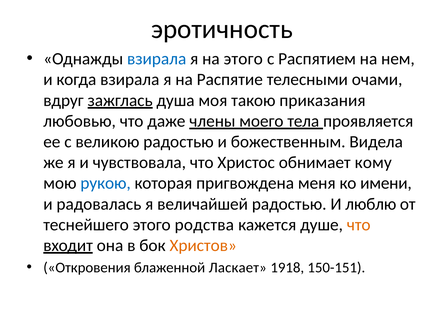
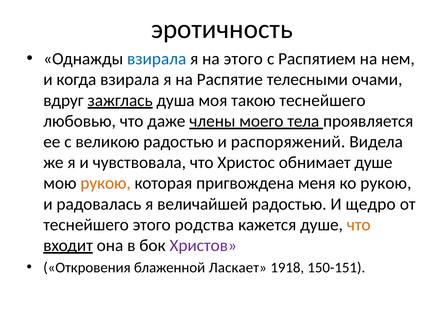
такою приказания: приказания -> теснейшего (322, 100)
божественным: божественным -> распоряжений (288, 142)
обнимает кому: кому -> душе (373, 163)
рукою colour: blue -> orange (106, 183)
ко имени: имени -> рукою (386, 183)
люблю: люблю -> щедро (371, 204)
Христов colour: orange -> purple (203, 245)
